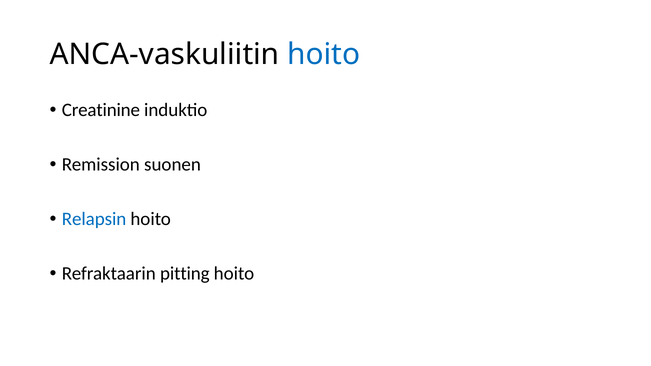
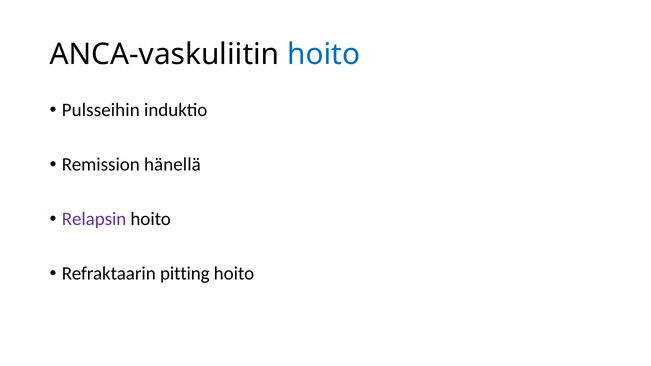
Creatinine: Creatinine -> Pulsseihin (101, 110)
suonen: suonen -> hänellä (172, 165)
Relapsin colour: blue -> purple (94, 219)
